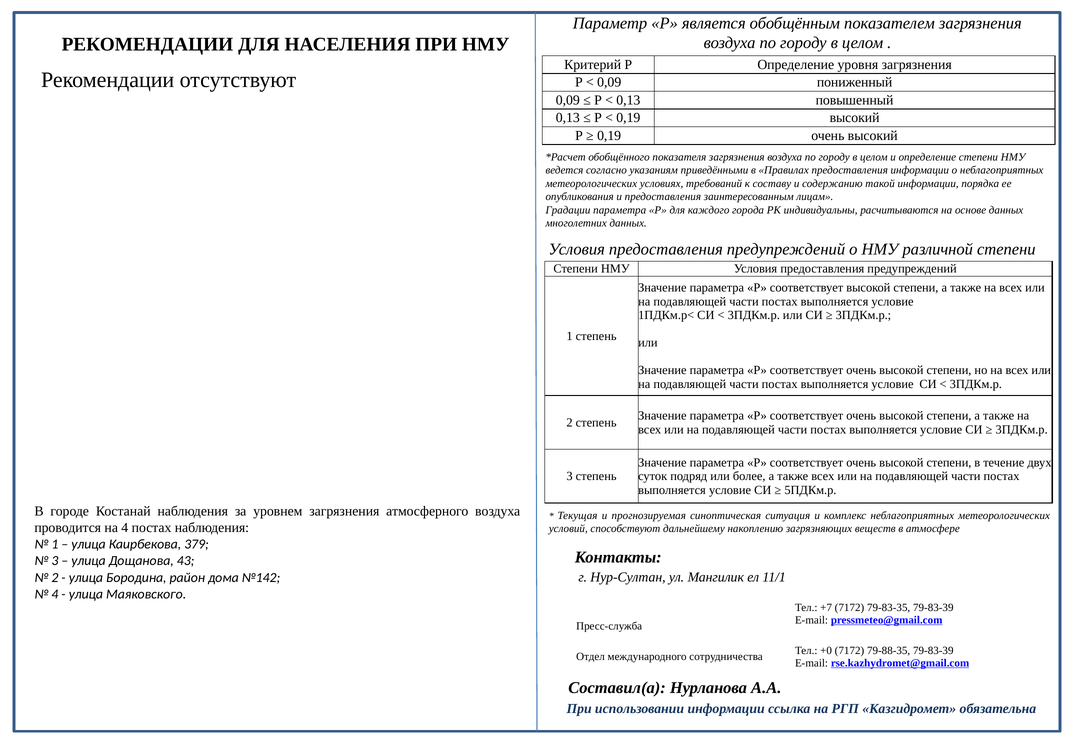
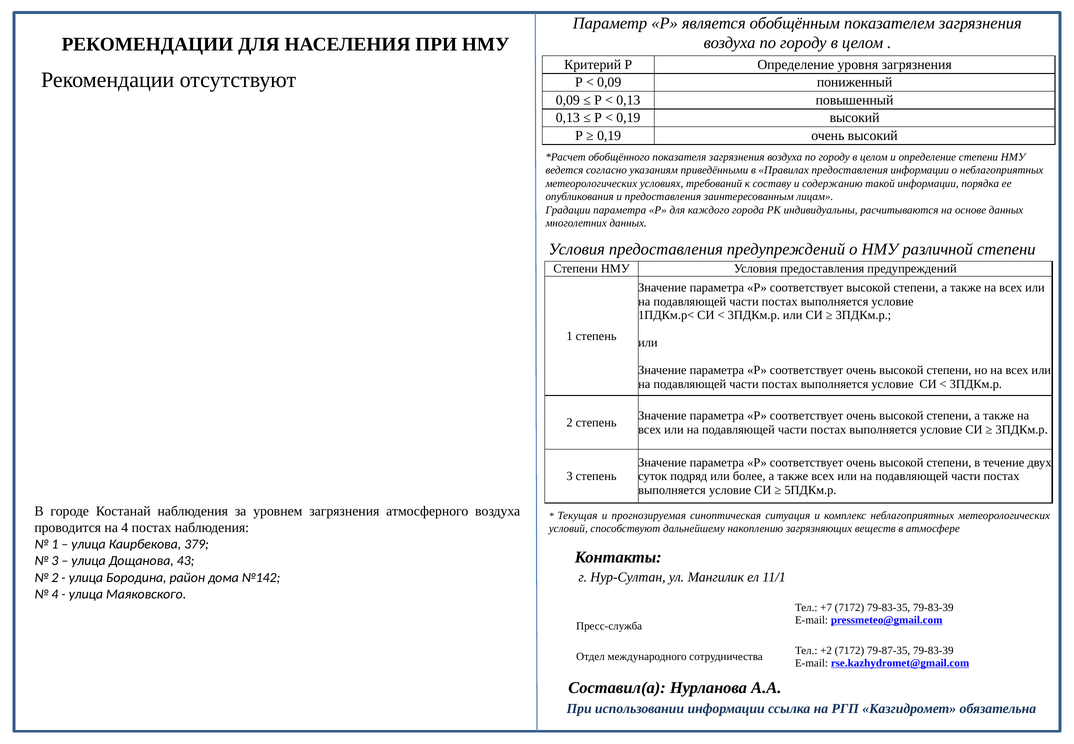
+0: +0 -> +2 (826, 650)
79-88-35: 79-88-35 -> 79-87-35 (889, 650)
